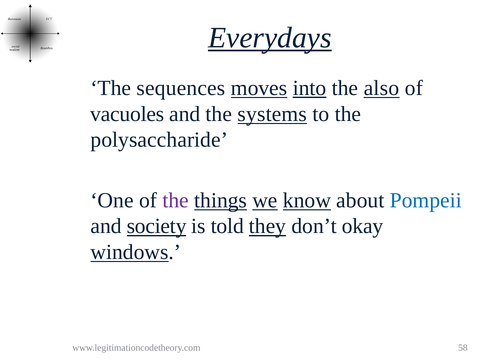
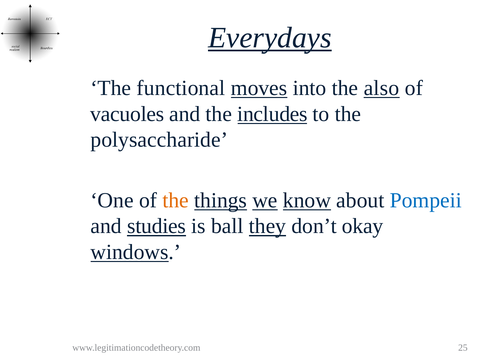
sequences: sequences -> functional (181, 88)
into underline: present -> none (309, 88)
systems: systems -> includes (272, 114)
the colour: purple -> orange (176, 201)
society: society -> studies (157, 226)
told: told -> ball (227, 226)
58: 58 -> 25 (463, 348)
